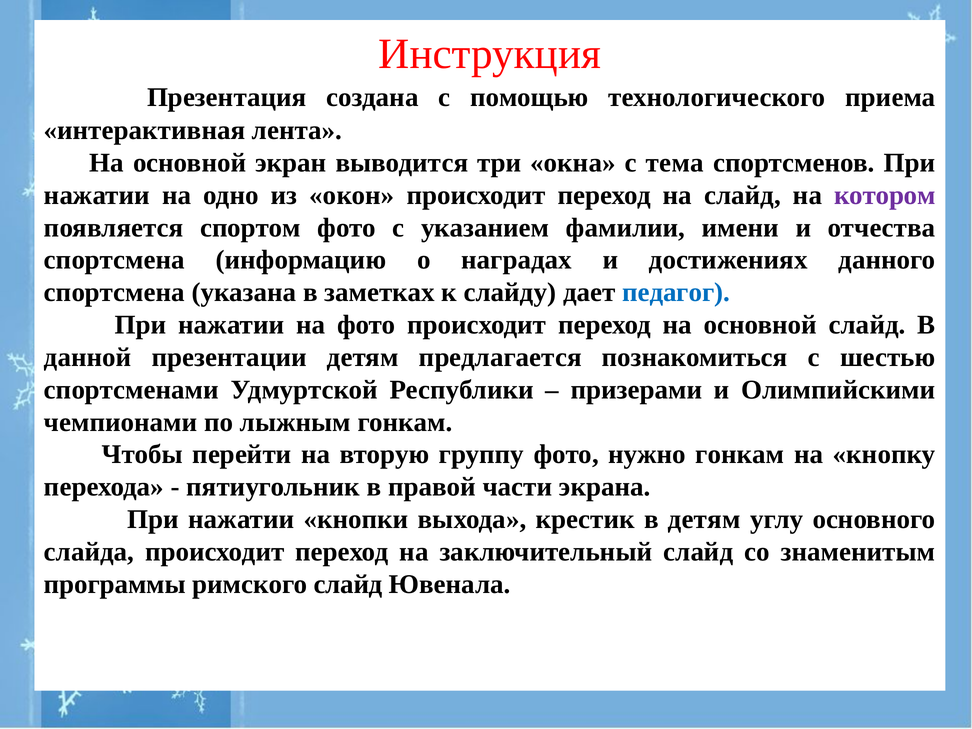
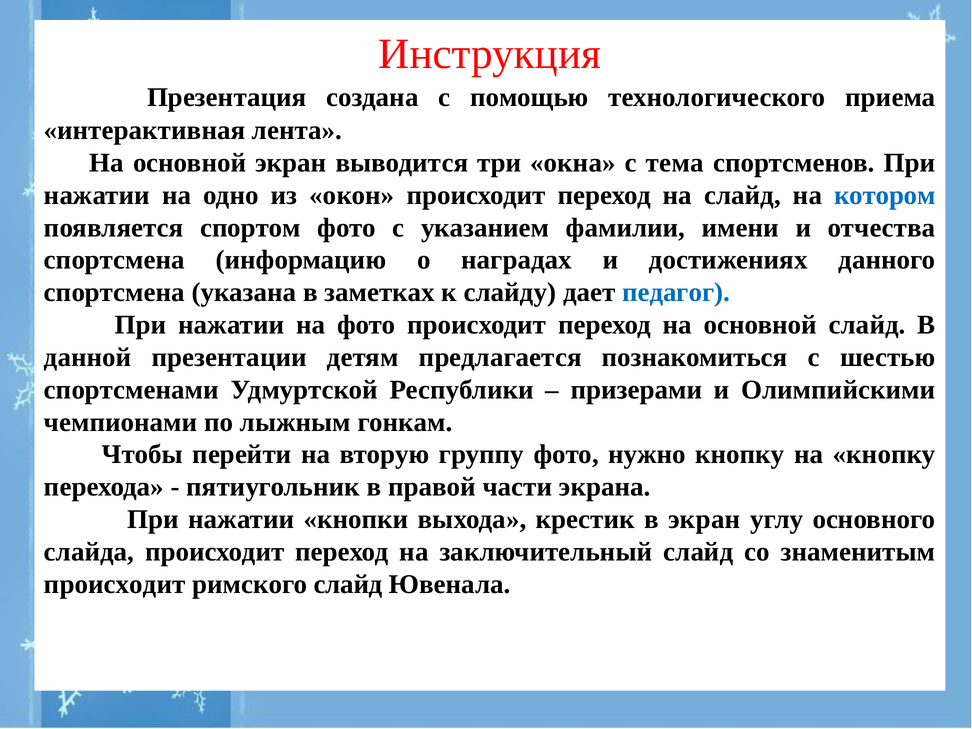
котором colour: purple -> blue (885, 195)
нужно гонкам: гонкам -> кнопку (740, 455)
в детям: детям -> экран (704, 519)
программы: программы -> происходит (115, 584)
